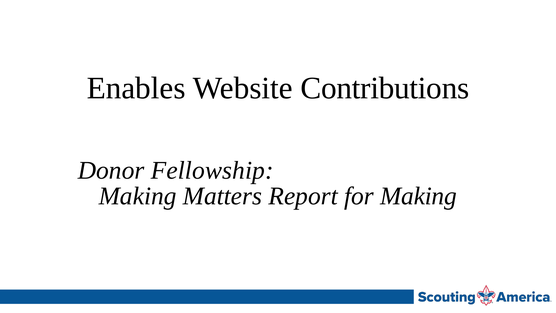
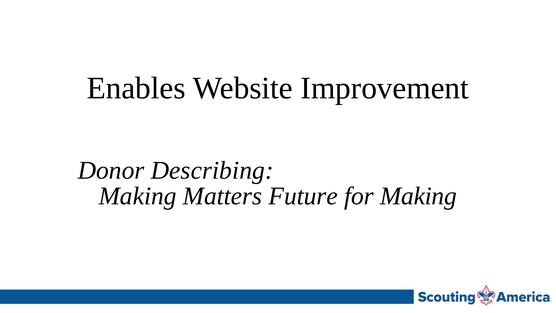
Contributions: Contributions -> Improvement (385, 88)
Fellowship: Fellowship -> Describing (212, 170)
Report: Report -> Future (303, 196)
